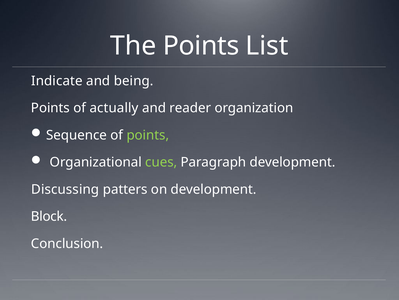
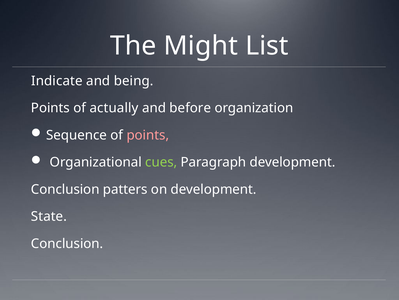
The Points: Points -> Might (201, 46)
reader: reader -> before (190, 108)
points colour: light green -> pink (148, 135)
Discussing: Discussing -> Conclusion (65, 189)
Block: Block -> State (49, 216)
